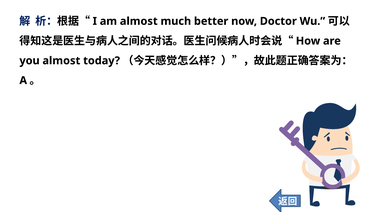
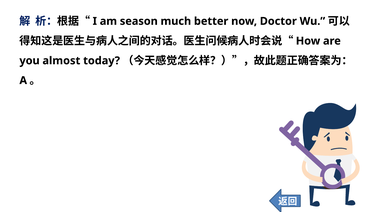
am almost: almost -> season (139, 21)
